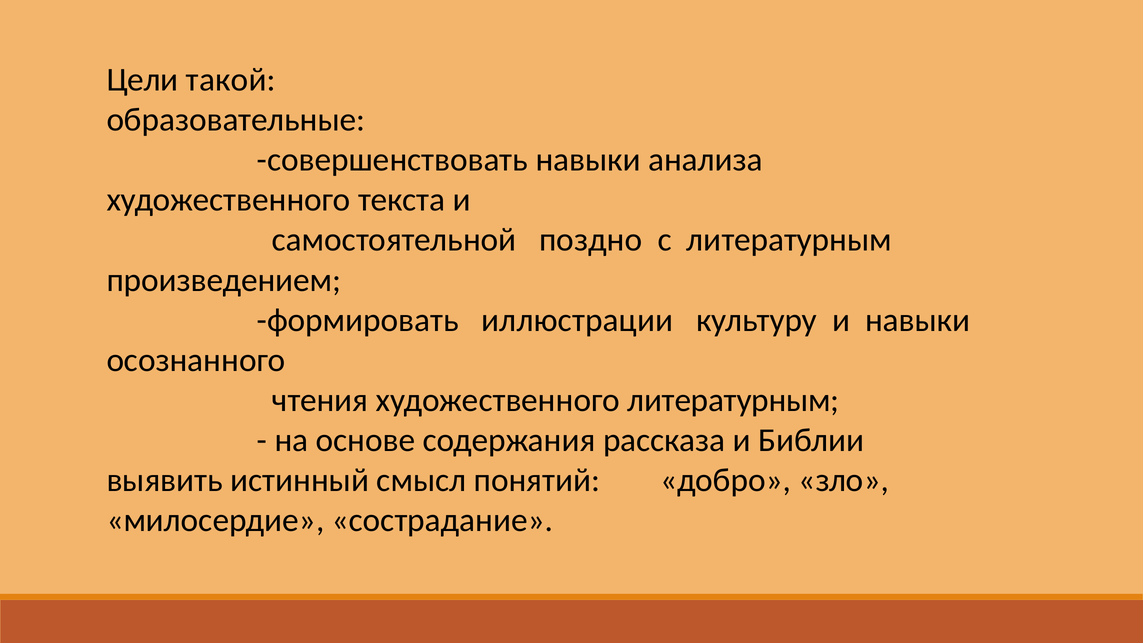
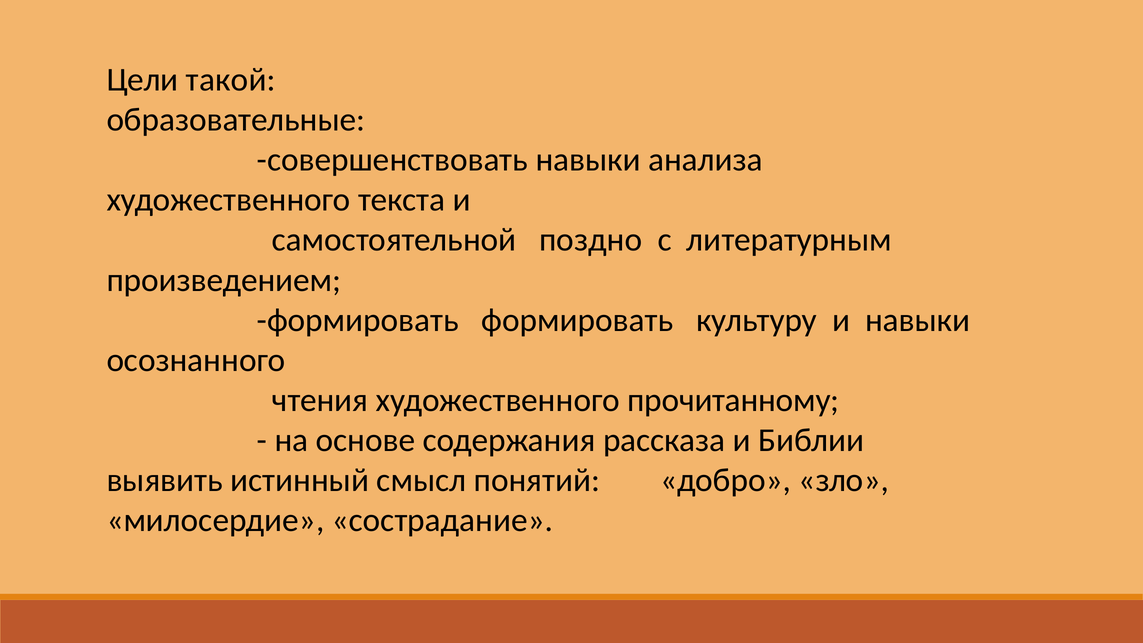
формировать иллюстрации: иллюстрации -> формировать (577, 320)
художественного литературным: литературным -> прочитанному (733, 400)
